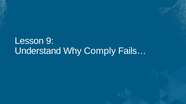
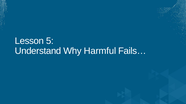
9: 9 -> 5 (50, 41)
Comply: Comply -> Harmful (100, 51)
